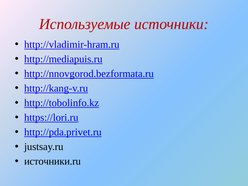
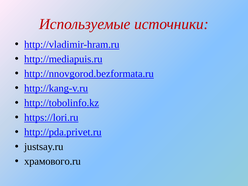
источники.ru: источники.ru -> храмового.ru (52, 161)
